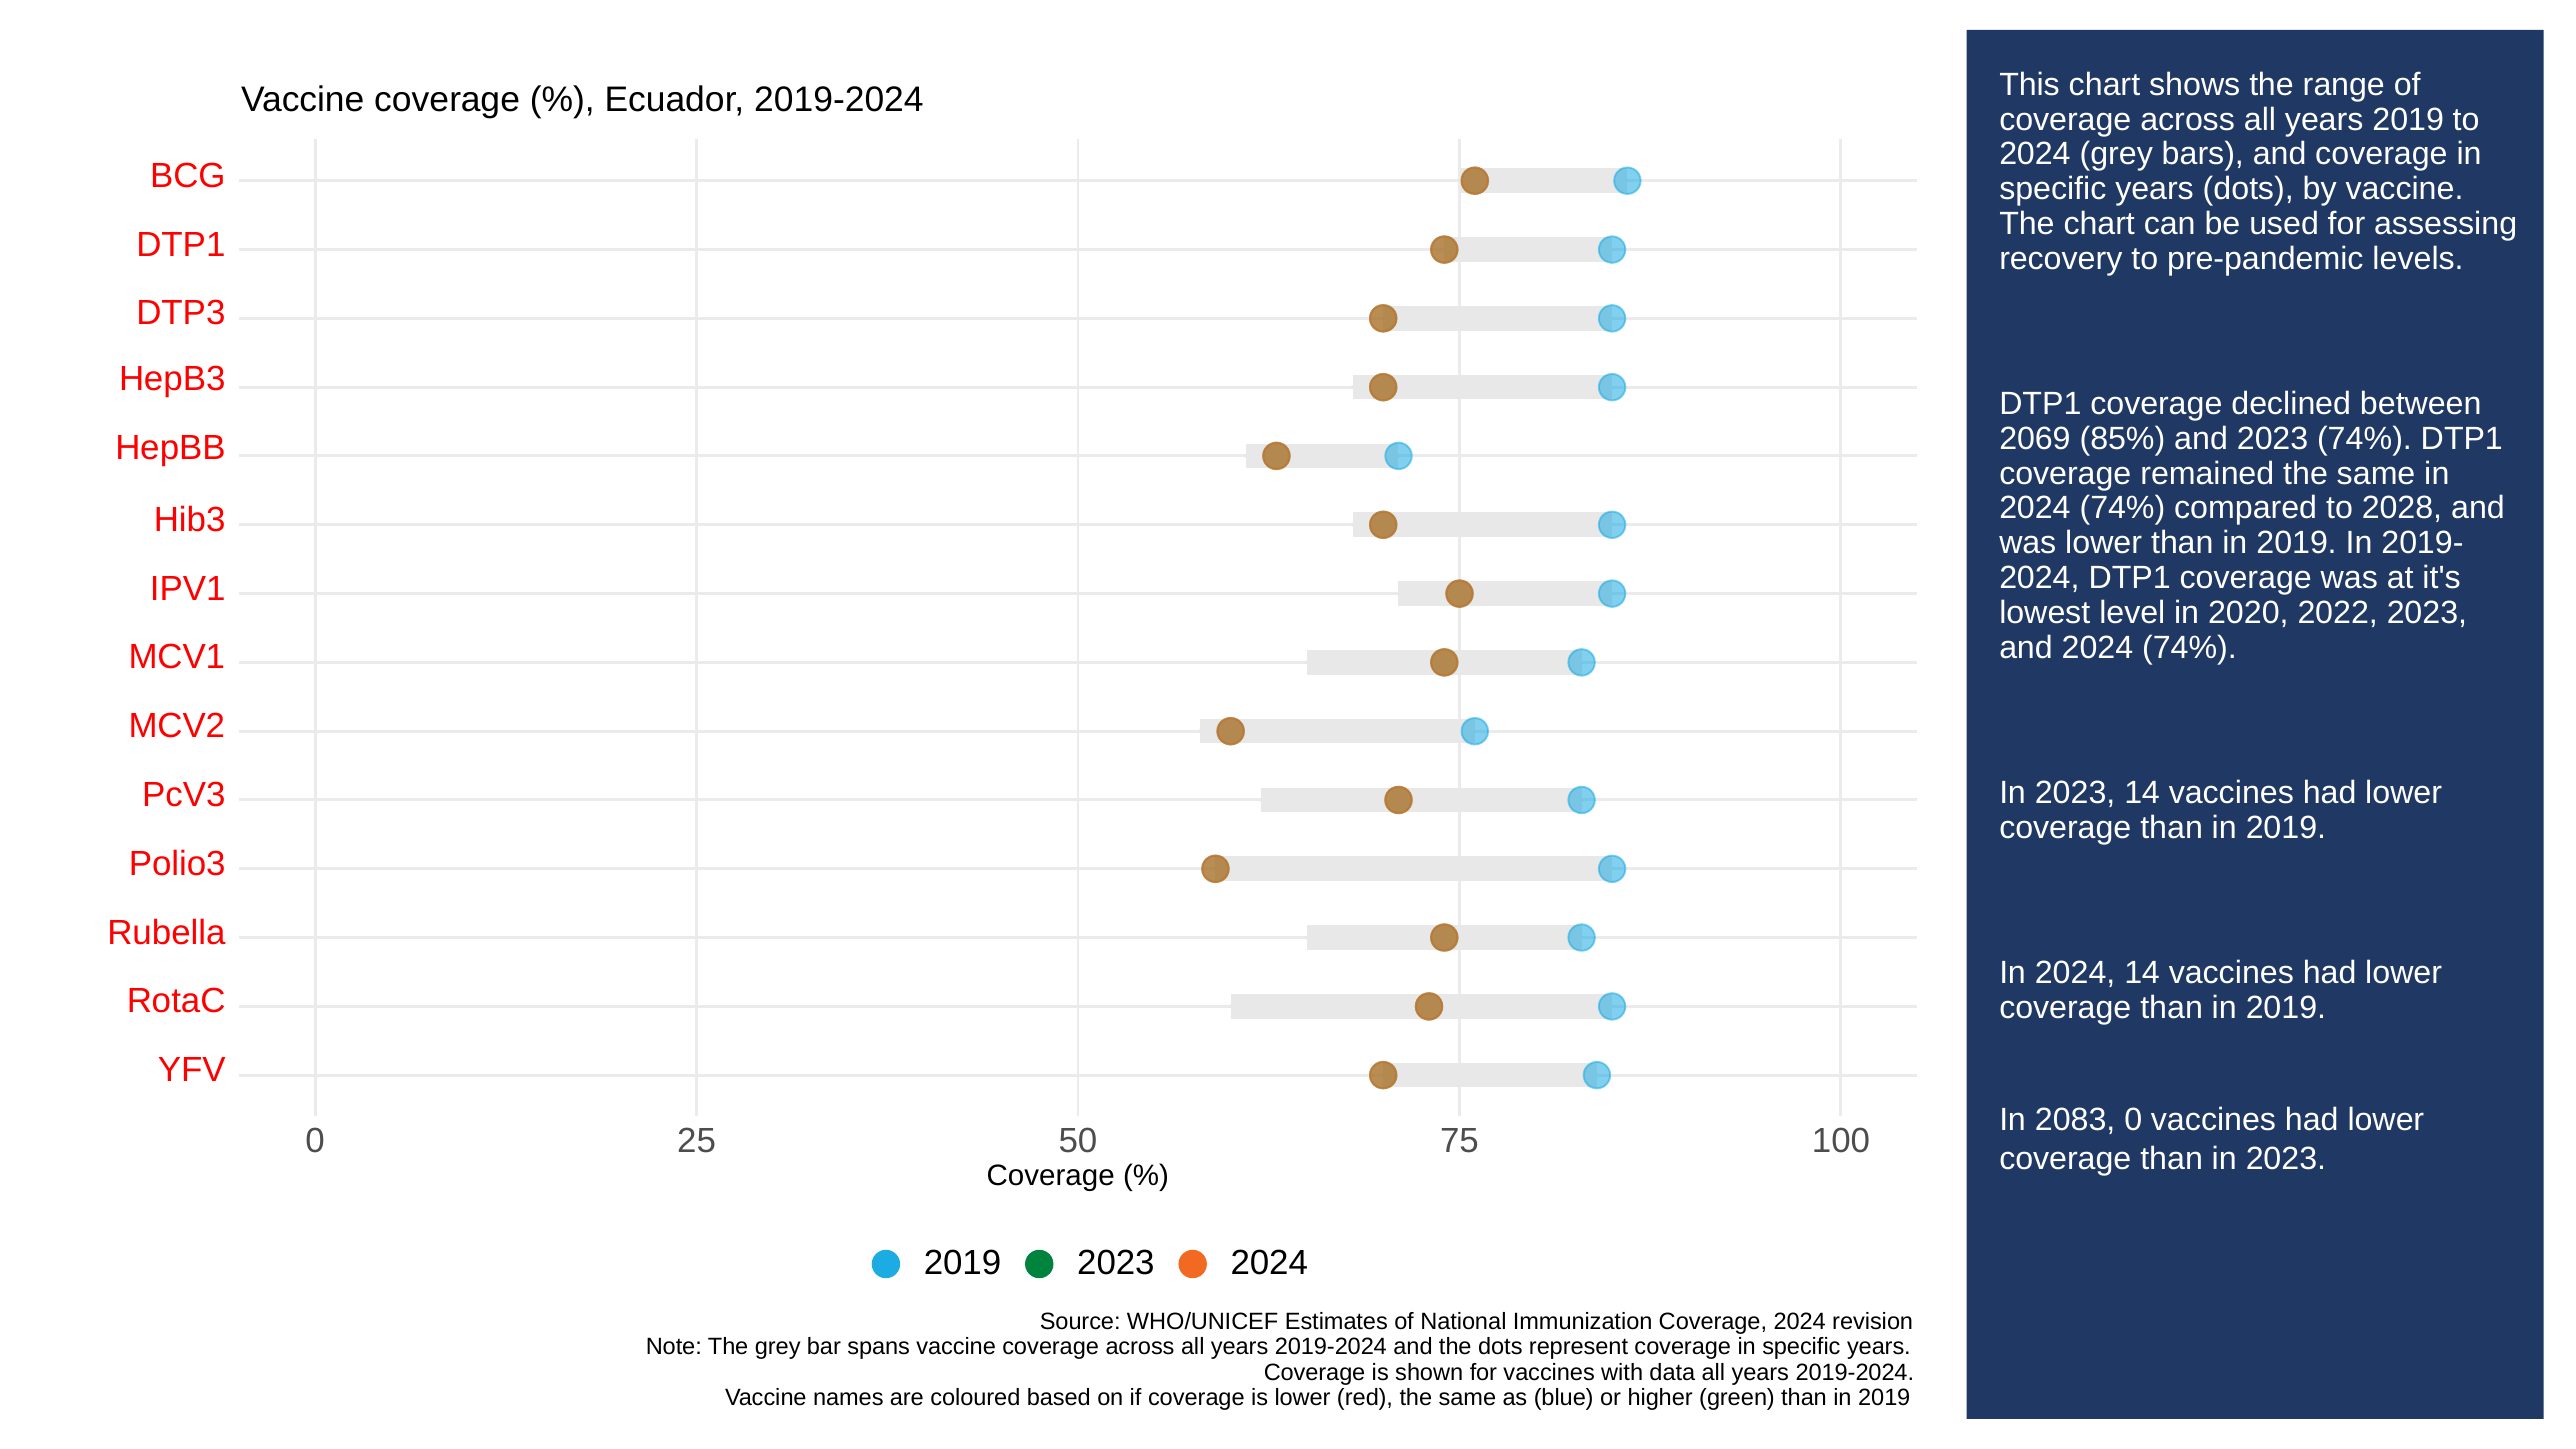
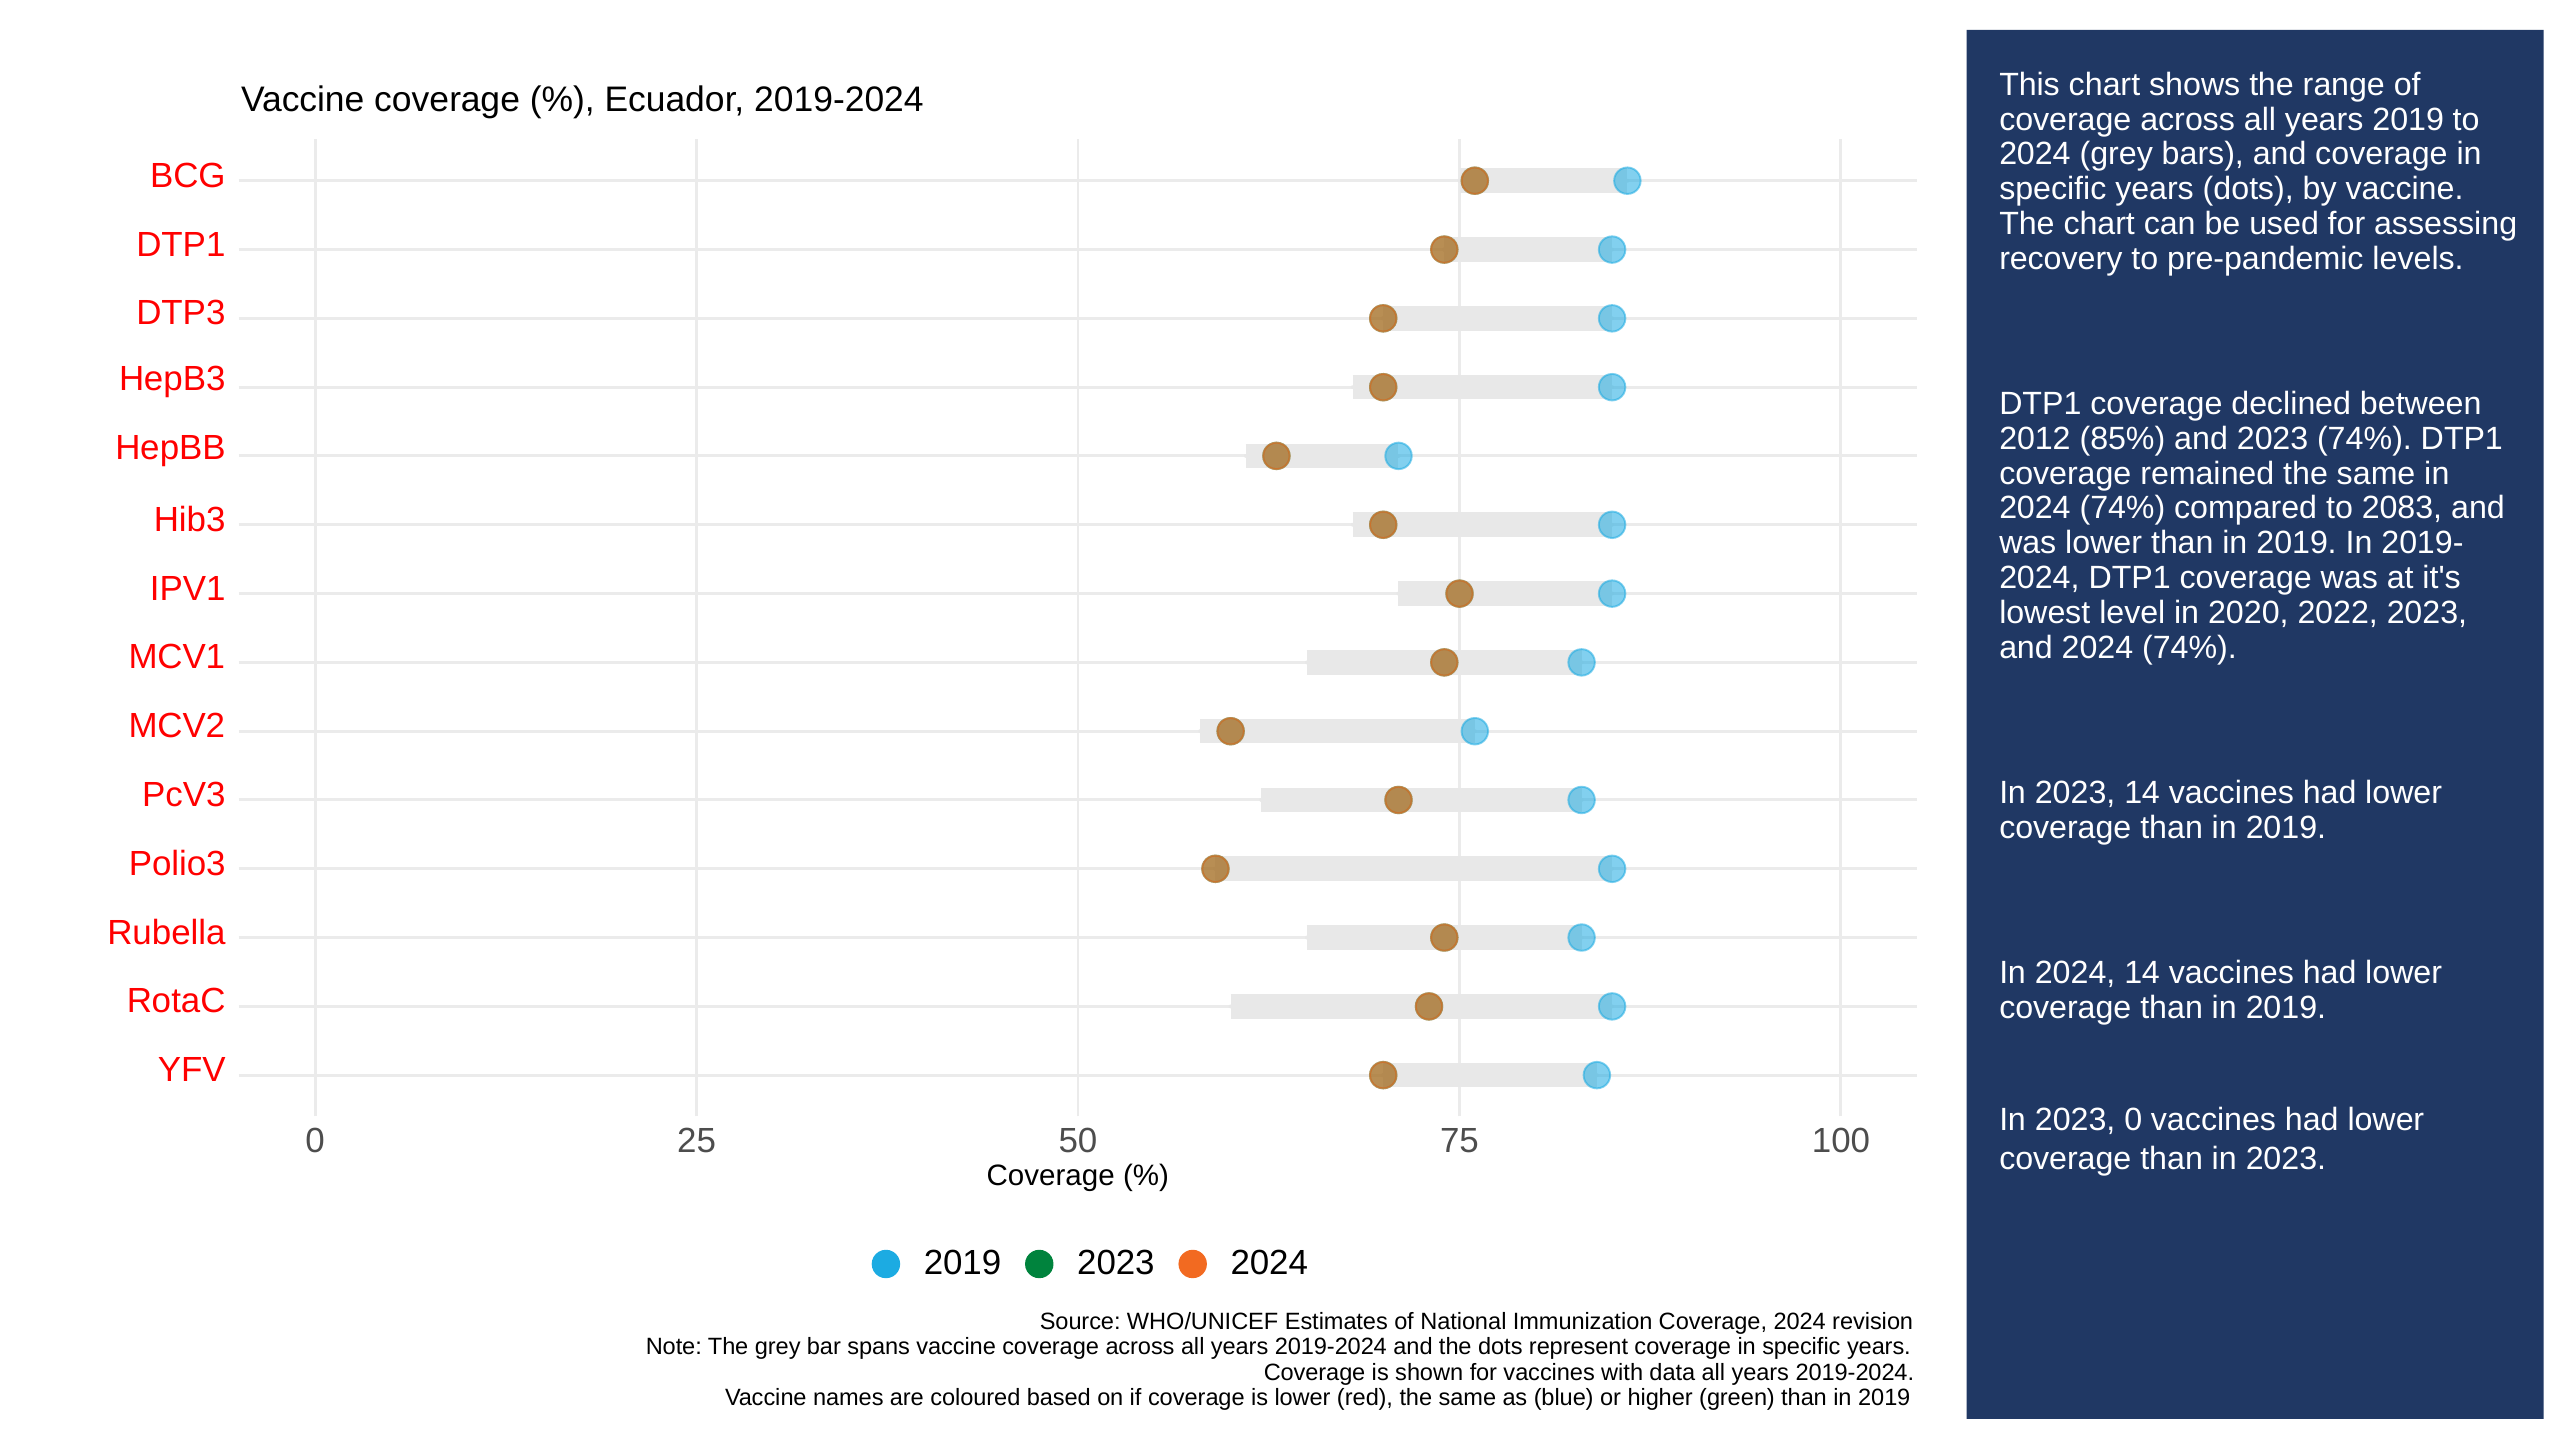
2069: 2069 -> 2012 (2035, 439)
2028: 2028 -> 2083 (2402, 508)
2083: 2083 -> 2023 (2075, 1120)
